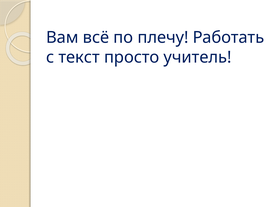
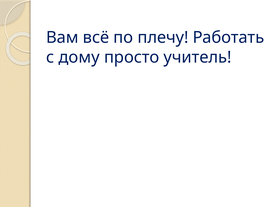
текст: текст -> дому (79, 57)
